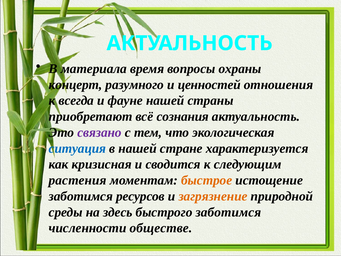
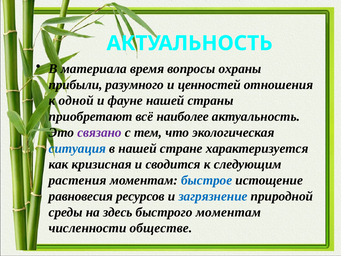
концерт: концерт -> прибыли (75, 85)
всегда: всегда -> одной (76, 100)
сознания: сознания -> наиболее (183, 116)
быстрое colour: orange -> blue (207, 180)
заботимся: заботимся -> равновесия (81, 196)
загрязнение colour: orange -> blue (213, 196)
быстрого заботимся: заботимся -> моментам (228, 212)
